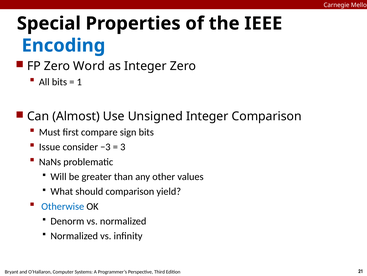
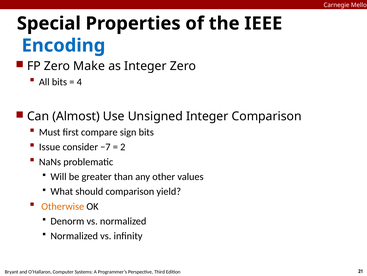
Word: Word -> Make (89, 66)
1: 1 -> 4 (79, 82)
−3: −3 -> −7 (105, 147)
3: 3 -> 2 (123, 147)
Otherwise colour: blue -> orange (63, 206)
